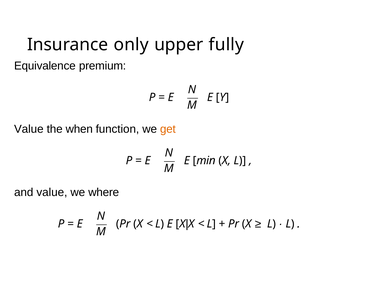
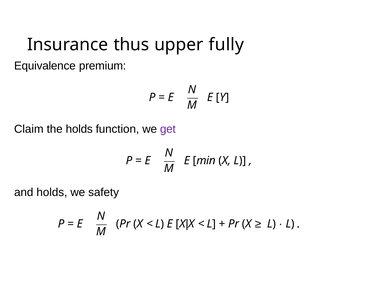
only: only -> thus (131, 45)
Value: Value -> Claim (29, 129)
the when: when -> holds (79, 129)
get colour: orange -> purple (168, 129)
and value: value -> holds (52, 192)
where: where -> safety (104, 192)
